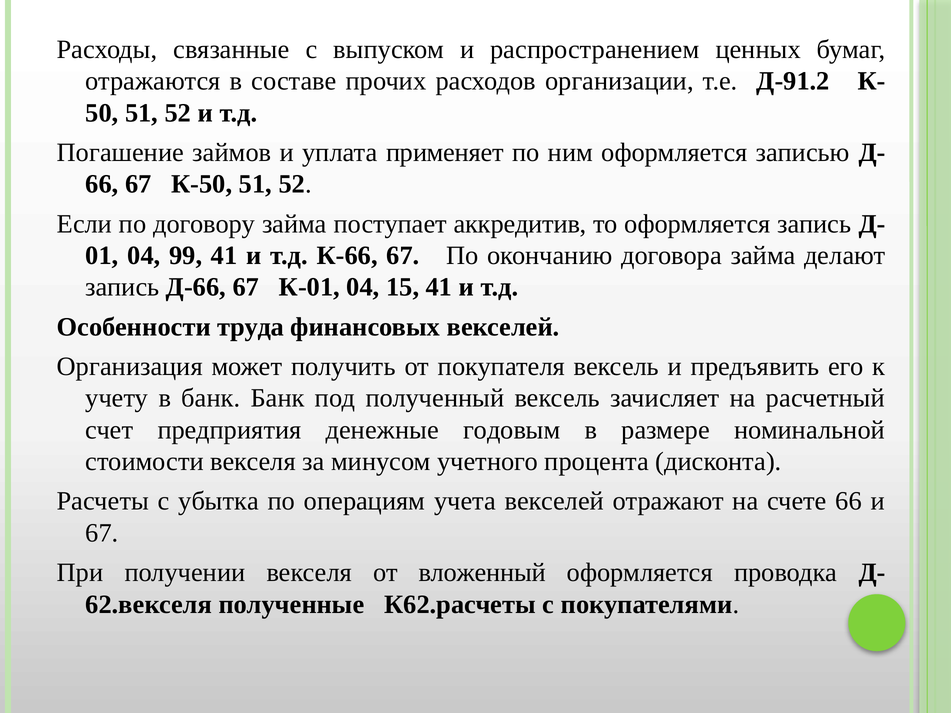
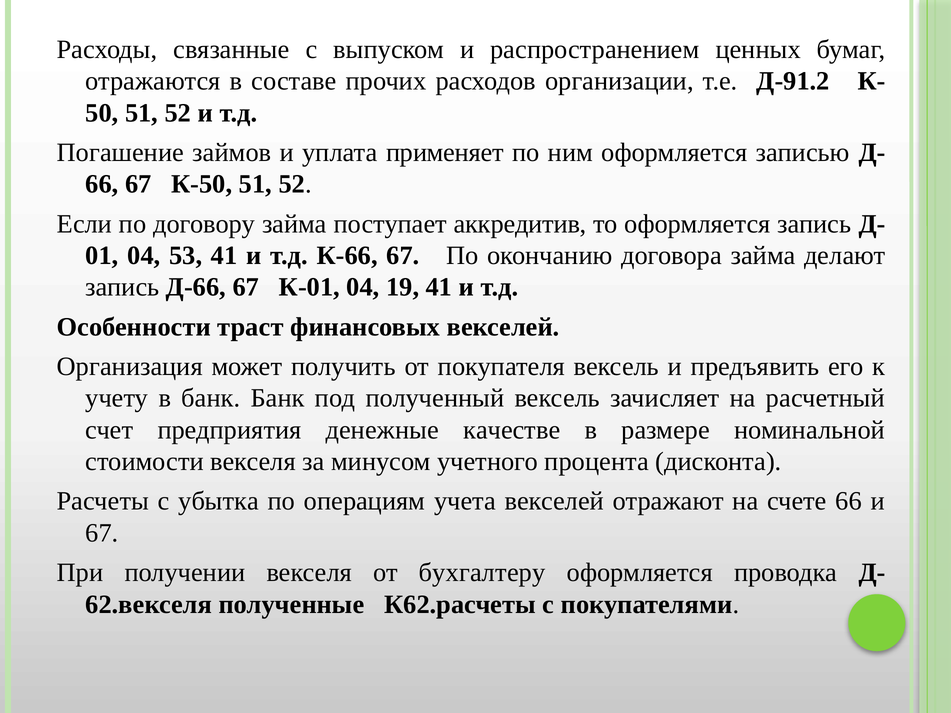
99: 99 -> 53 (186, 256)
15: 15 -> 19 (403, 287)
труда: труда -> траст (250, 327)
годовым: годовым -> качестве (512, 430)
вложенный: вложенный -> бухгалтеру (482, 573)
